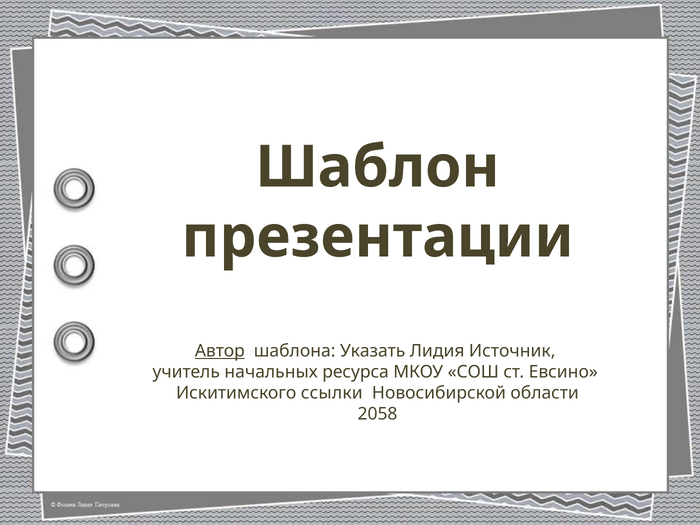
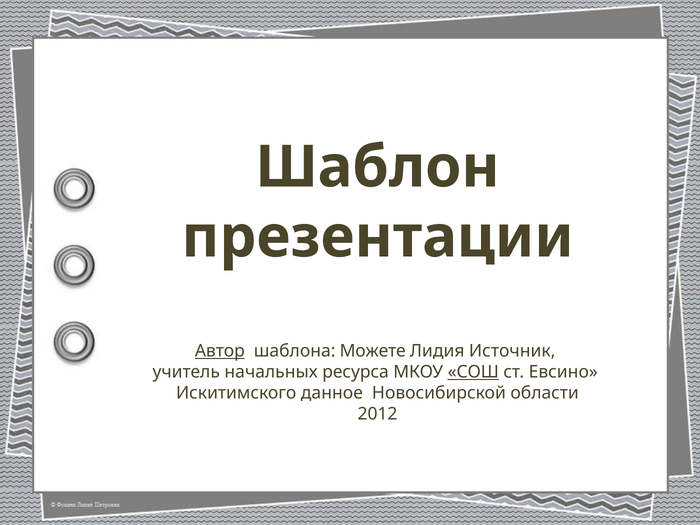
Указать: Указать -> Можете (373, 351)
СОШ underline: none -> present (473, 372)
ссылки: ссылки -> данное (332, 393)
2058: 2058 -> 2012 (378, 414)
